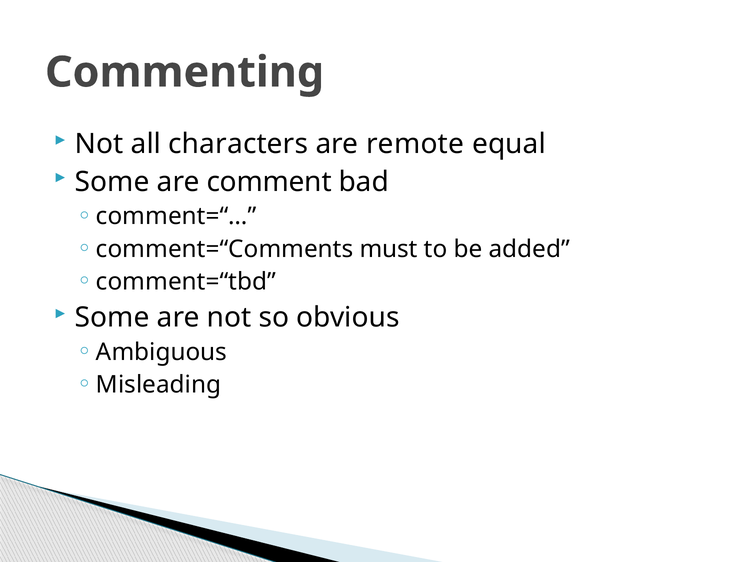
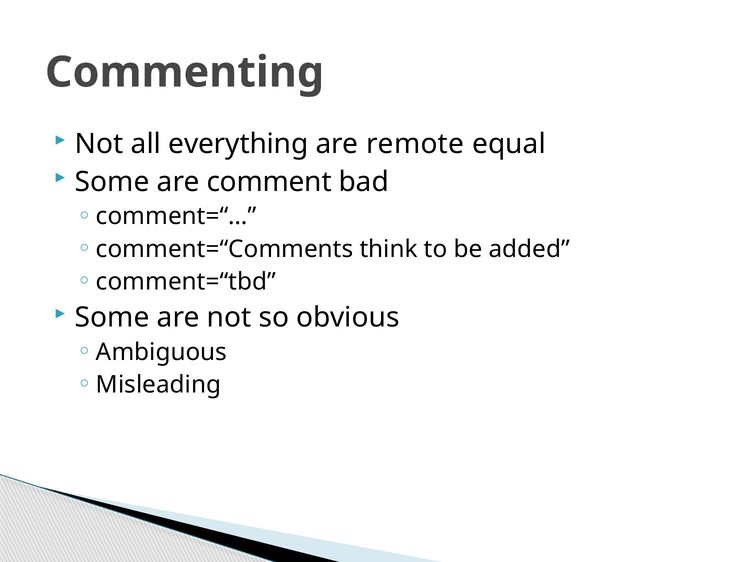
characters: characters -> everything (238, 144)
must: must -> think (389, 249)
